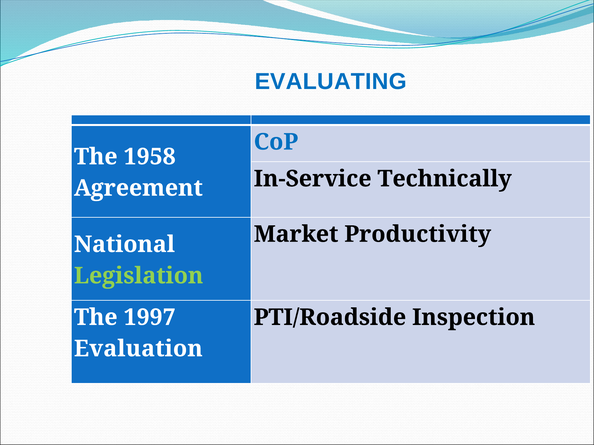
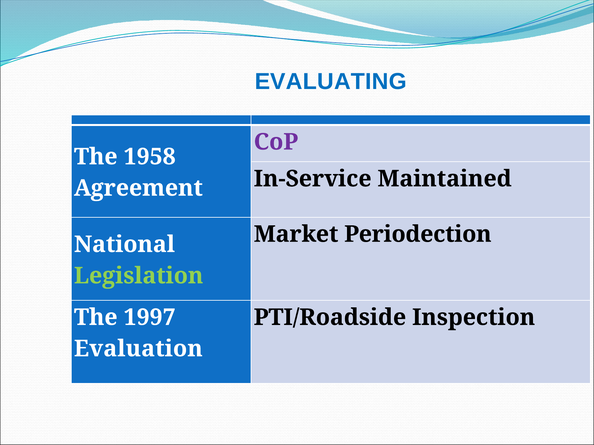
CoP colour: blue -> purple (276, 142)
Technically: Technically -> Maintained (445, 179)
Productivity: Productivity -> Periodection (418, 234)
